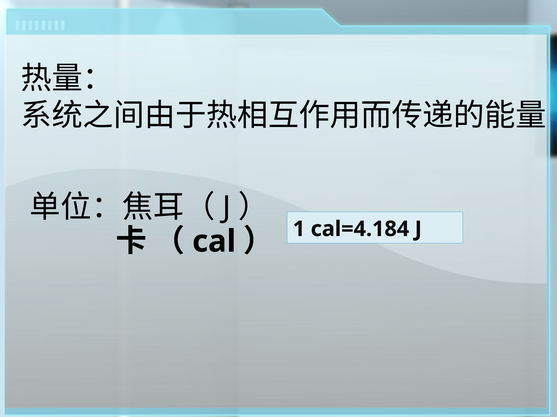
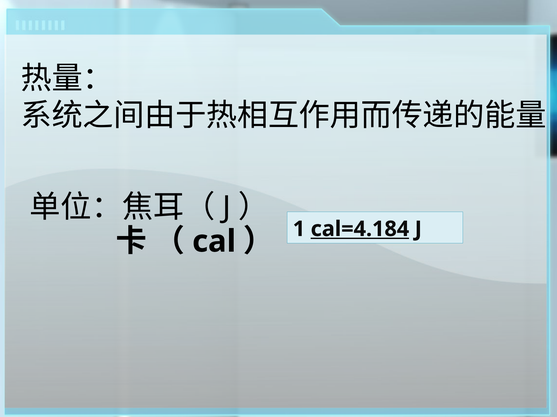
cal=4.184 underline: none -> present (360, 229)
